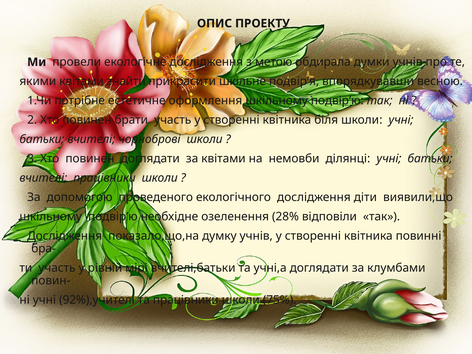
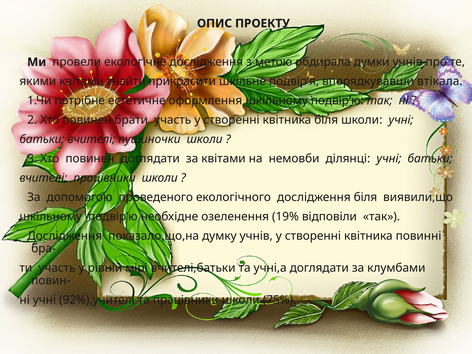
весною: весною -> втікала (440, 81)
чорноброві: чорноброві -> пушиночки (149, 139)
дослідження діти: діти -> біля (365, 197)
28%: 28% -> 19% (285, 216)
